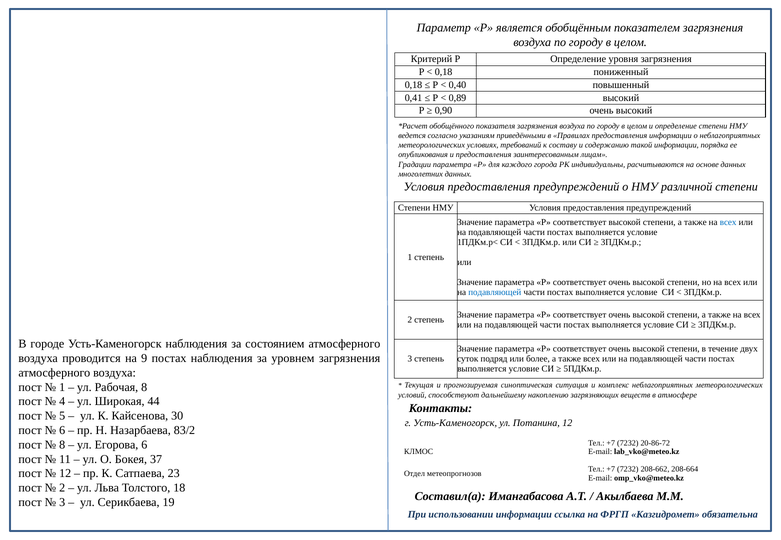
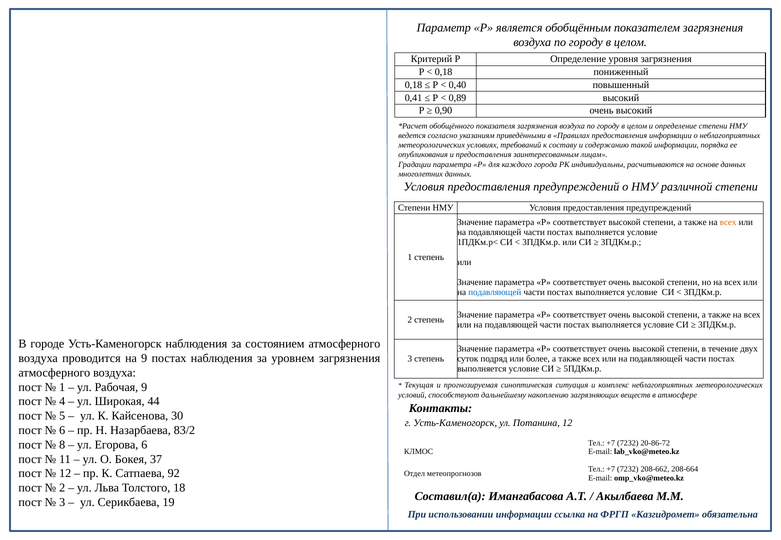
всех colour: blue -> orange (728, 222)
Рабочая 8: 8 -> 9 (144, 388)
23: 23 -> 92 (174, 474)
